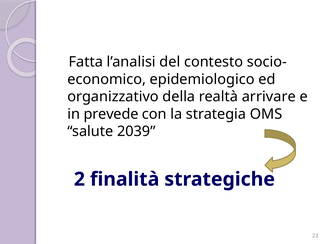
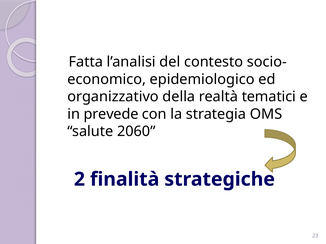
arrivare: arrivare -> tematici (269, 97)
2039: 2039 -> 2060 (136, 132)
